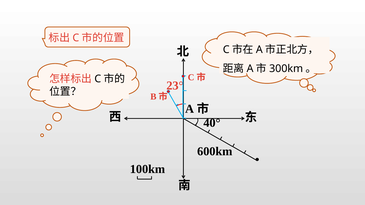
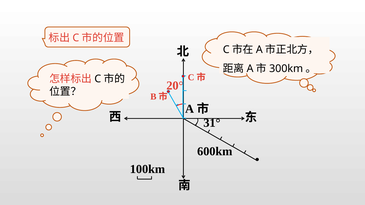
23°: 23° -> 20° (175, 86)
40°: 40° -> 31° (212, 123)
